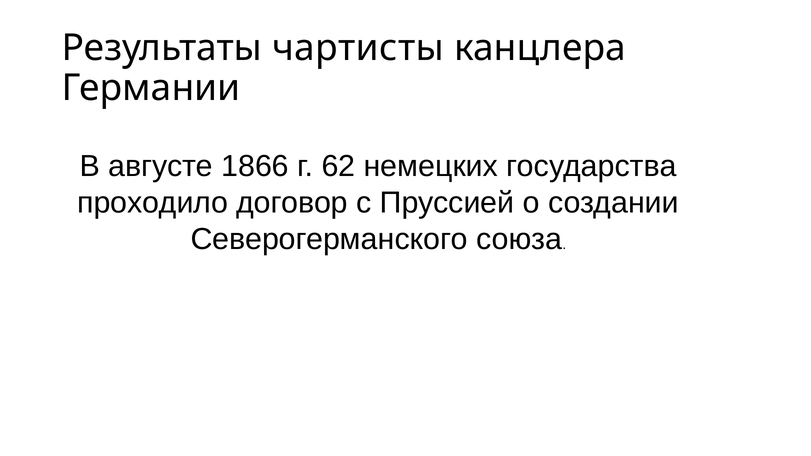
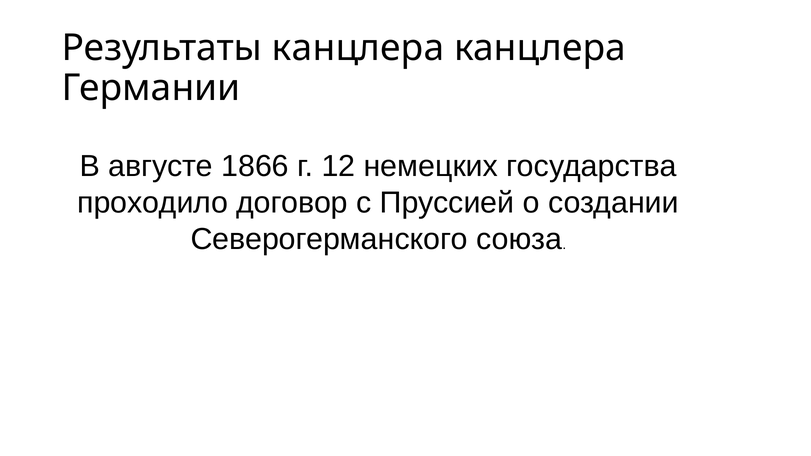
Результаты чартисты: чартисты -> канцлера (358, 48)
62: 62 -> 12 (338, 166)
